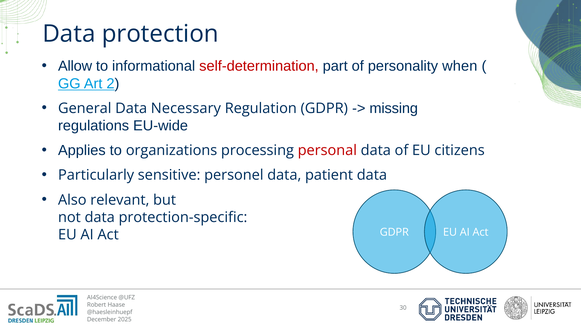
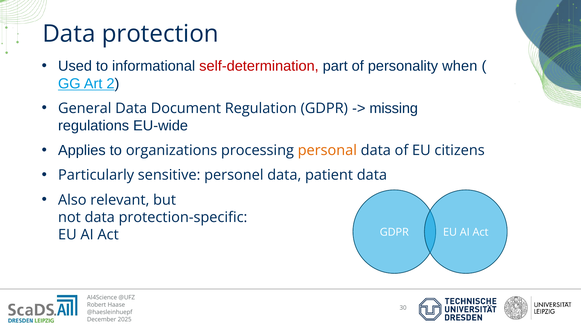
Allow: Allow -> Used (75, 66)
Necessary: Necessary -> Document (186, 108)
personal colour: red -> orange (327, 150)
